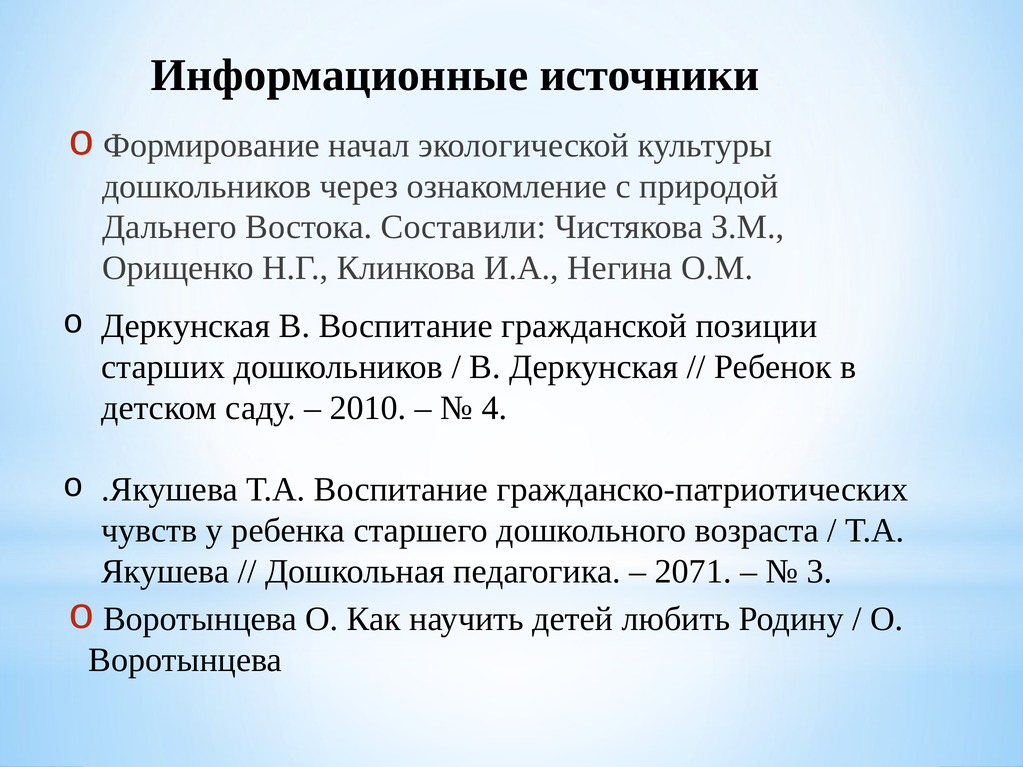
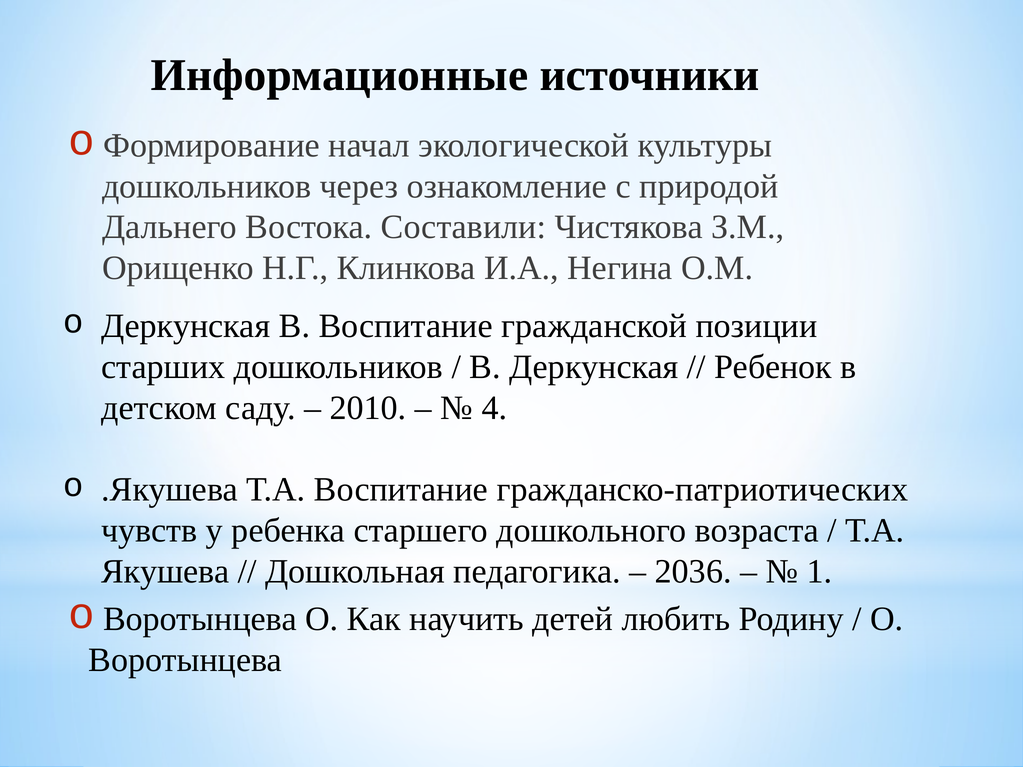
2071: 2071 -> 2036 (693, 572)
3: 3 -> 1 (820, 572)
